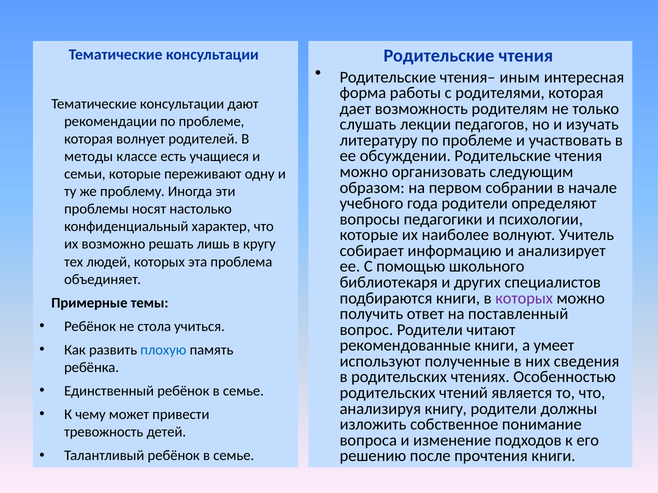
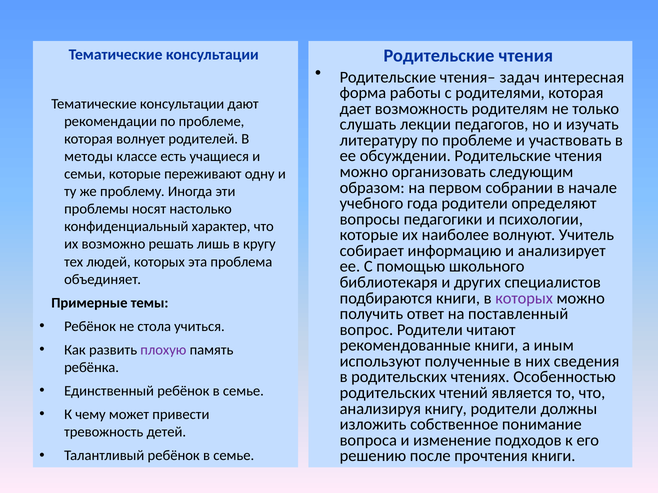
иным: иным -> задач (520, 77)
умеет: умеет -> иным (554, 346)
плохую colour: blue -> purple (163, 350)
